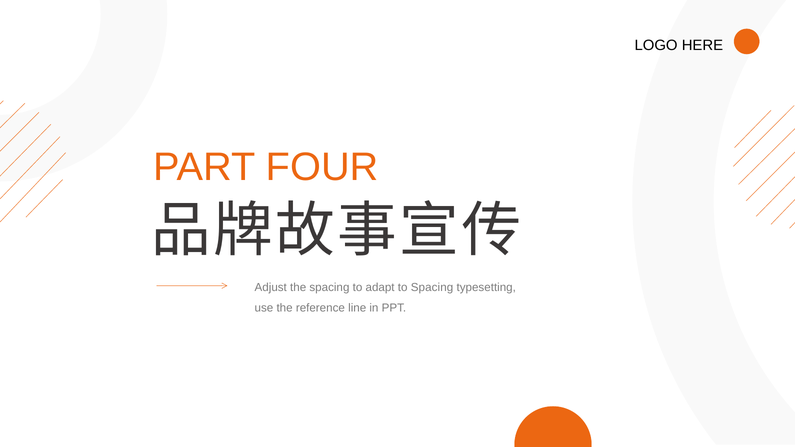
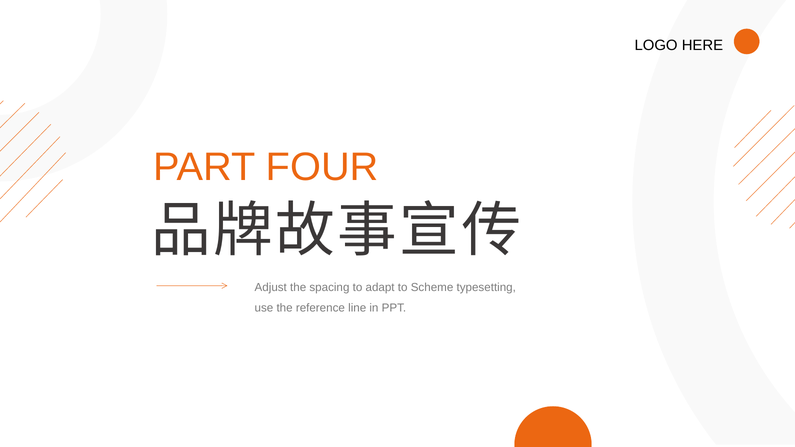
to Spacing: Spacing -> Scheme (432, 287)
